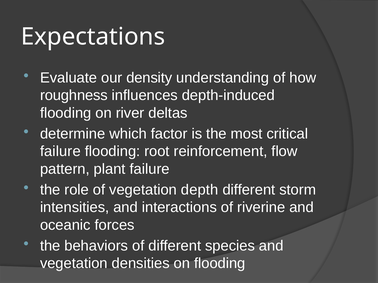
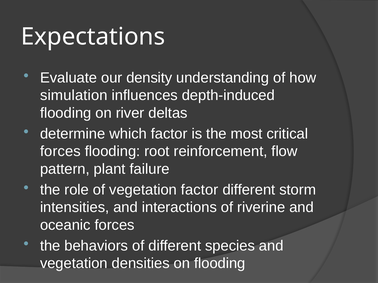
roughness: roughness -> simulation (74, 96)
failure: failure -> forces (60, 152)
vegetation depth: depth -> factor (200, 190)
